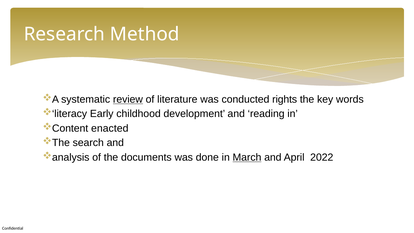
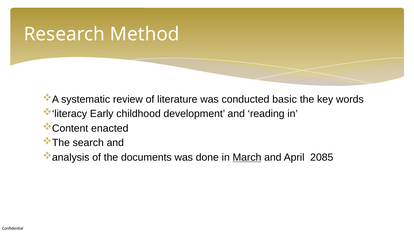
review underline: present -> none (128, 99)
rights: rights -> basic (285, 99)
2022: 2022 -> 2085 (322, 157)
